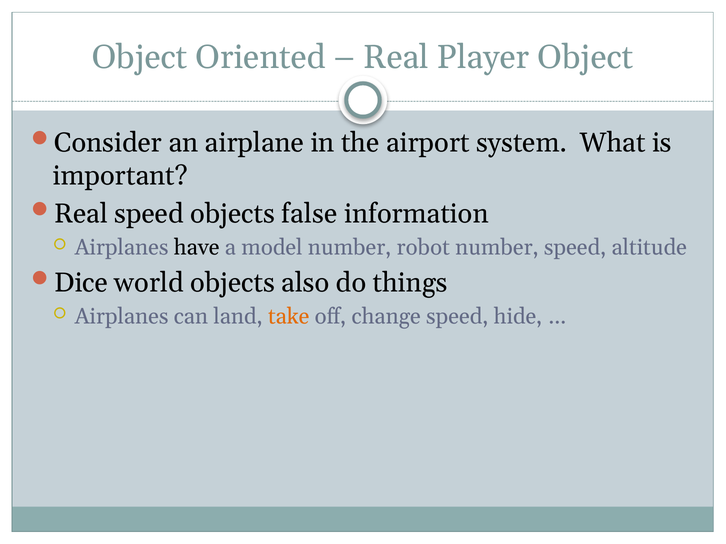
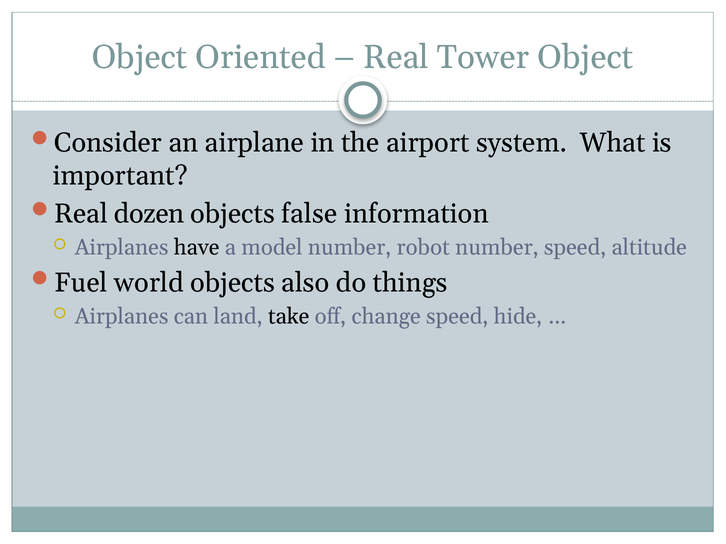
Player: Player -> Tower (483, 57)
Real speed: speed -> dozen (149, 214)
Dice: Dice -> Fuel (81, 283)
take colour: orange -> black (289, 317)
